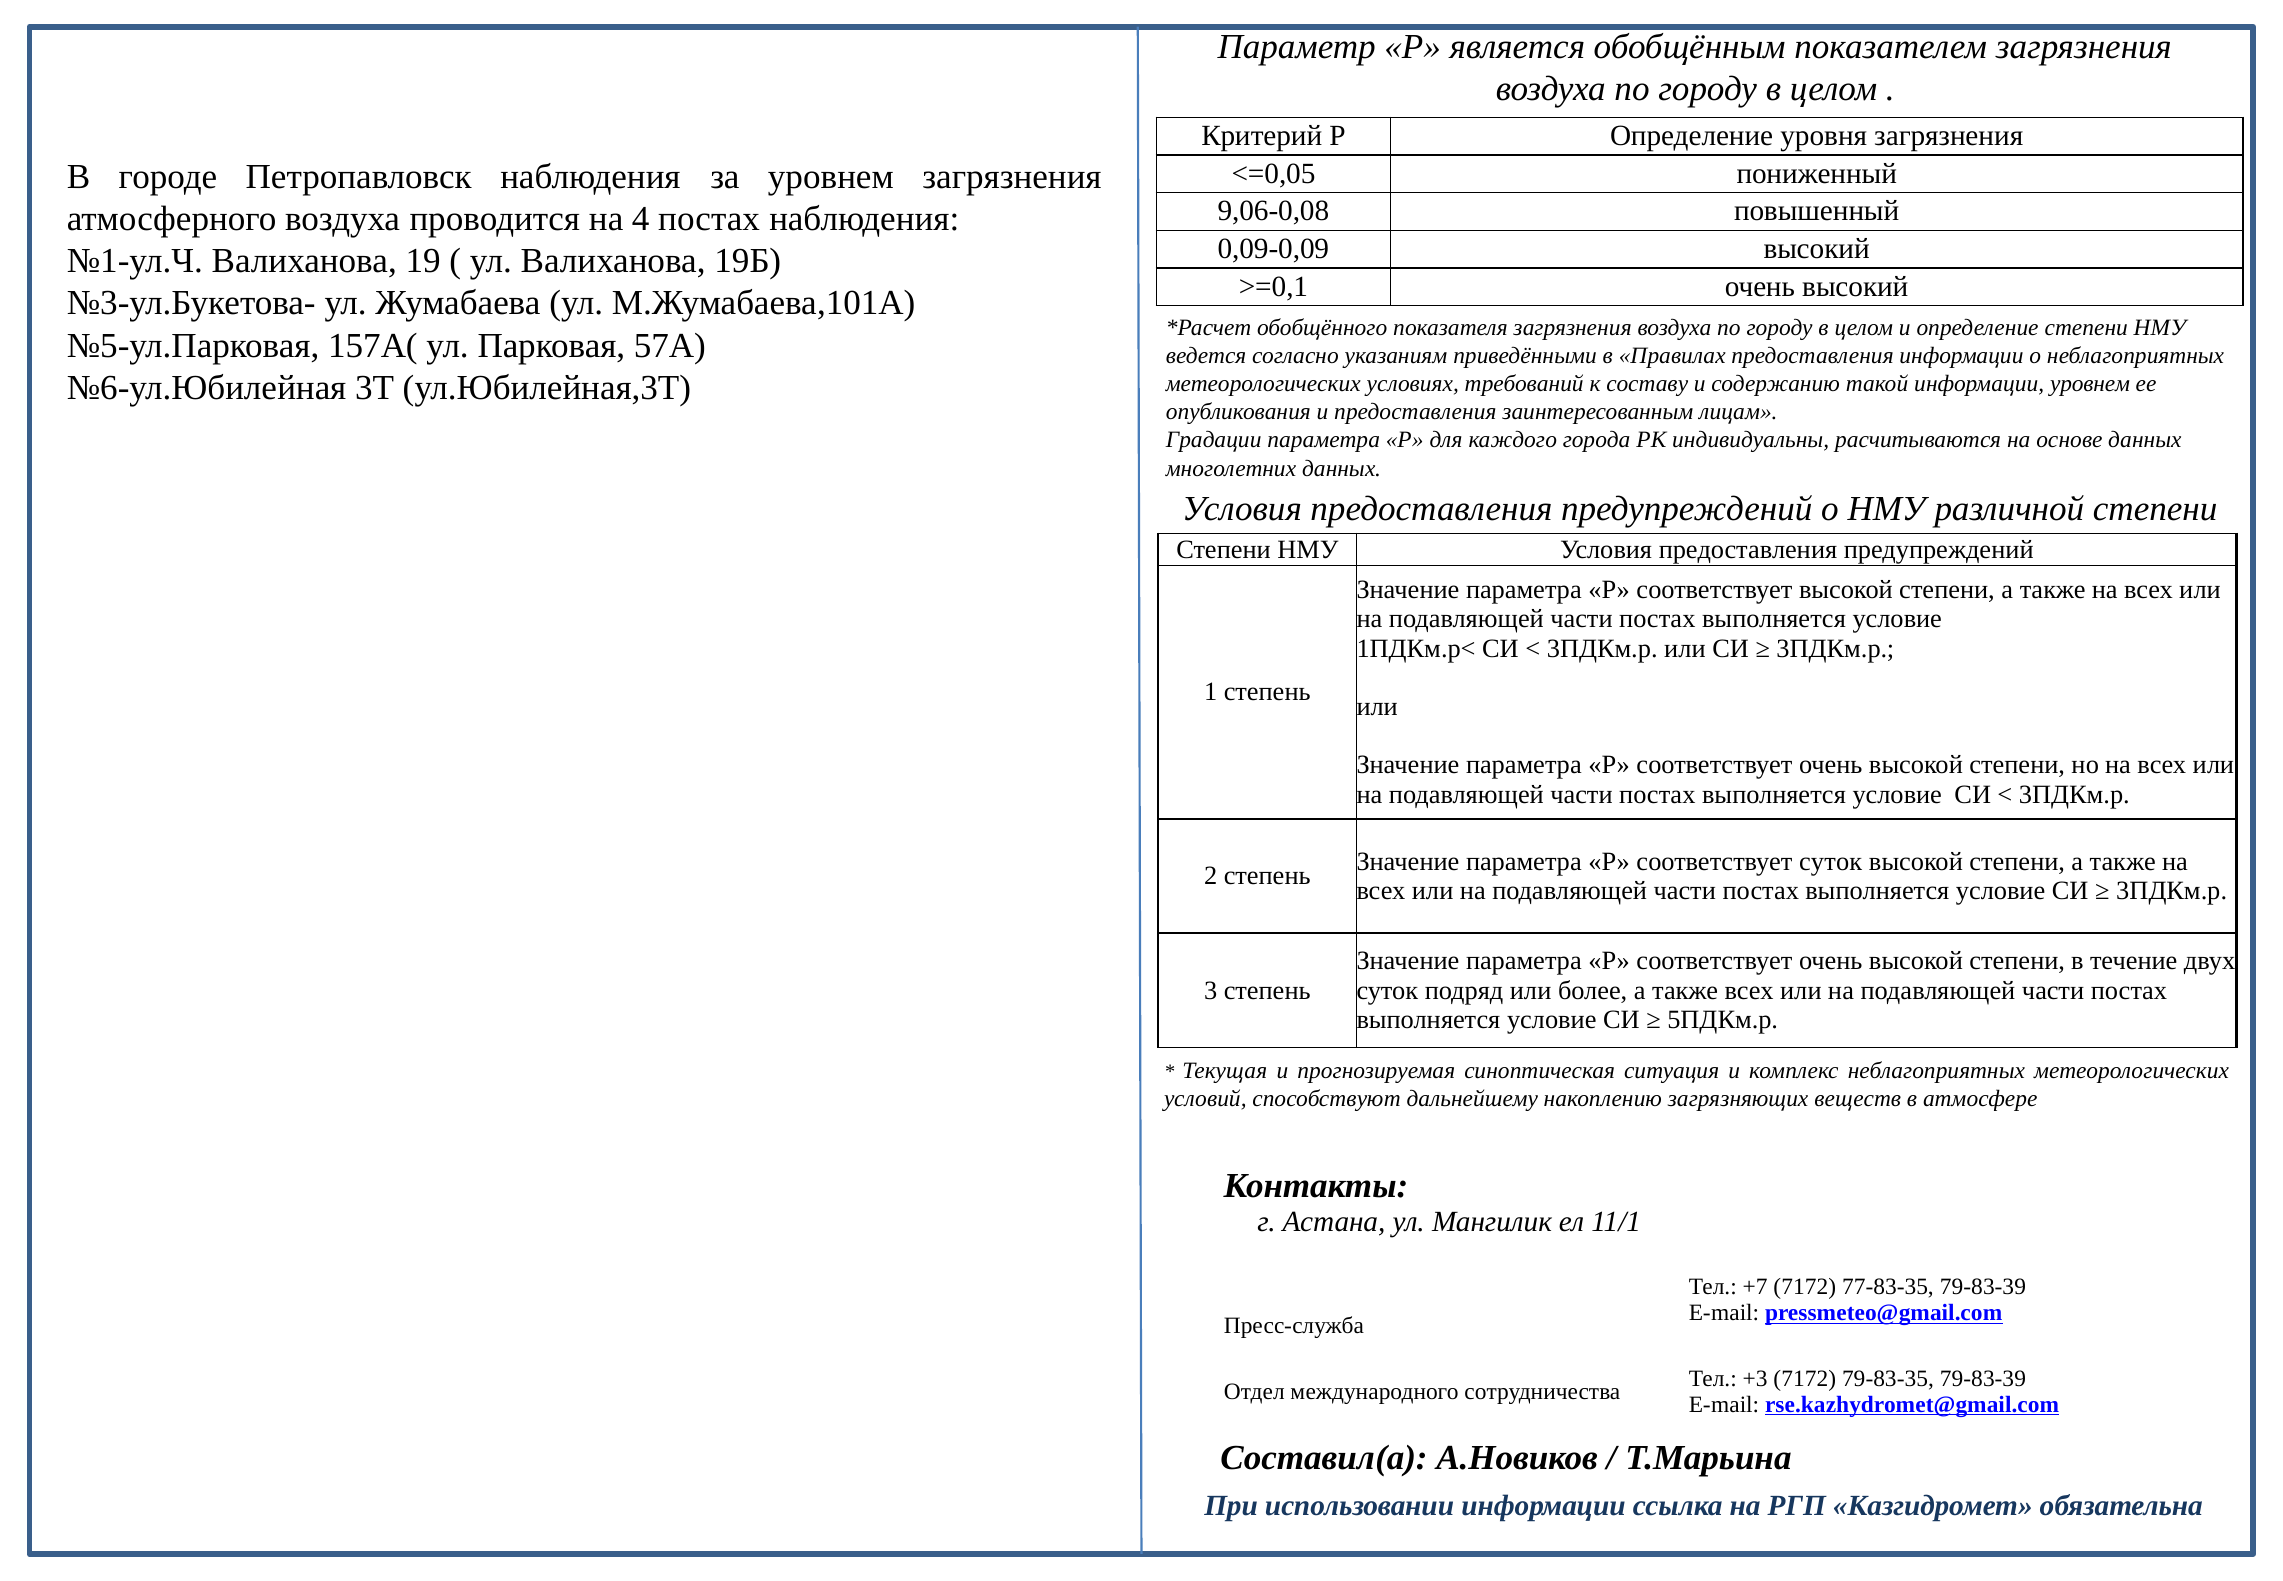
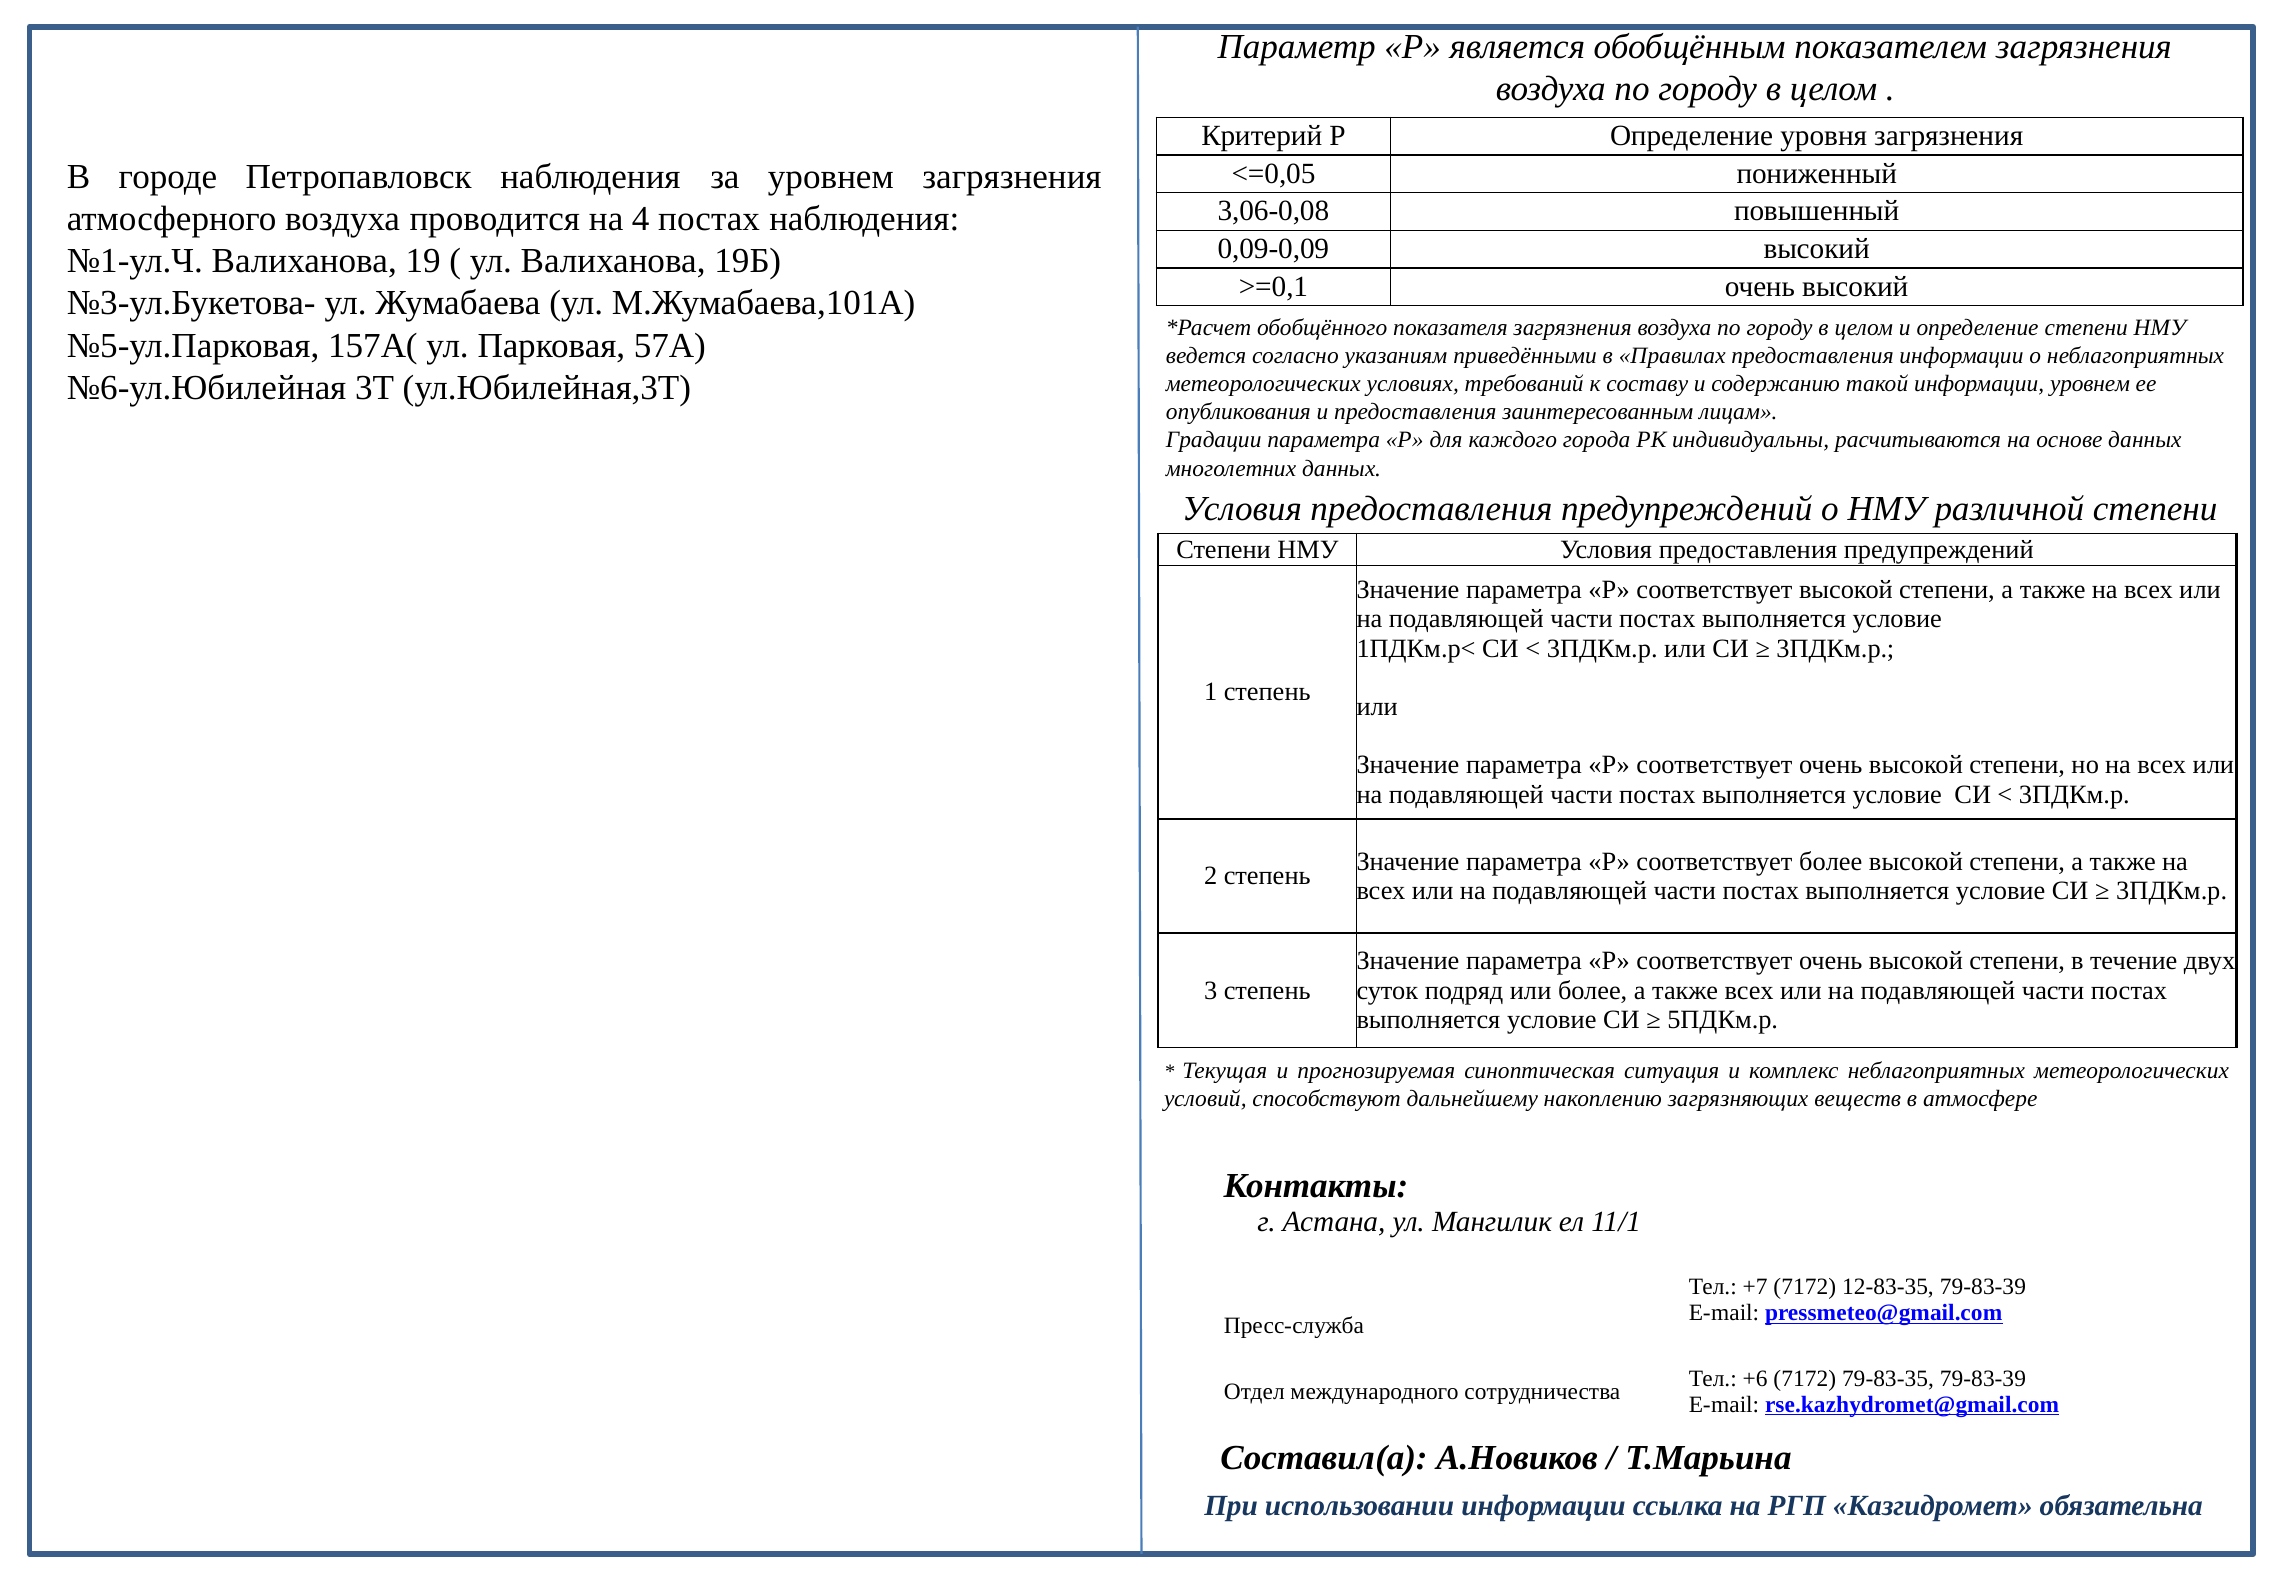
9,06-0,08: 9,06-0,08 -> 3,06-0,08 (1273, 211)
соответствует суток: суток -> более (1831, 861)
77-83-35: 77-83-35 -> 12-83-35 (1888, 1287)
+3: +3 -> +6 (1755, 1378)
